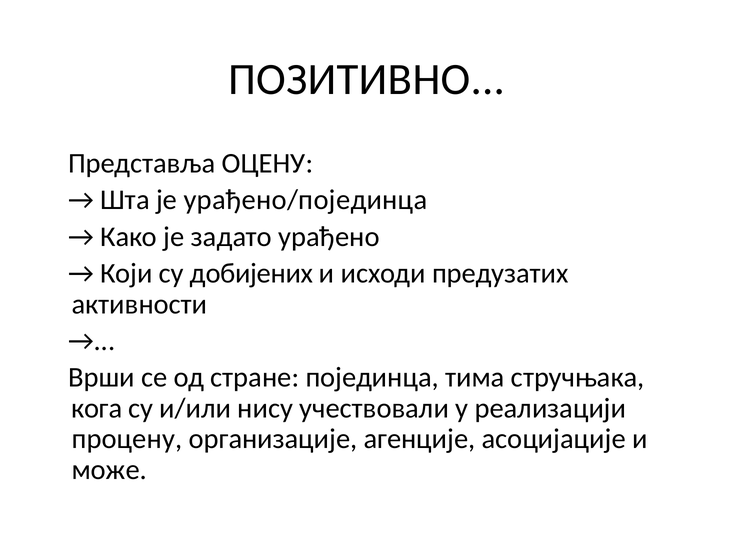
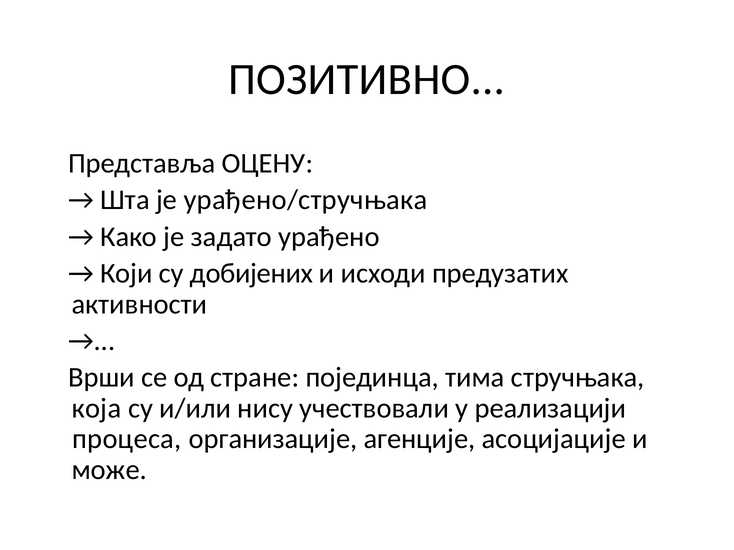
урађено/појединца: урађено/појединца -> урађено/стручњака (306, 200)
кога: кога -> којa (96, 409)
процену: процену -> процеса (127, 439)
